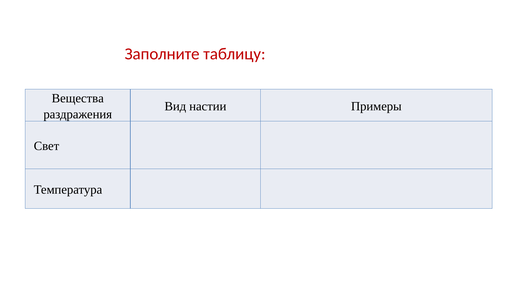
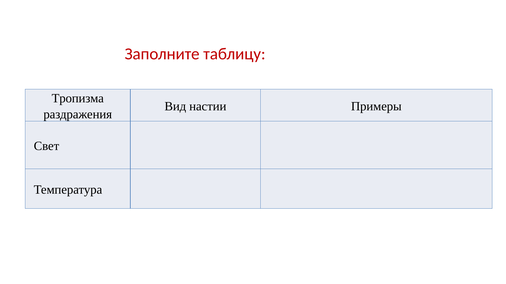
Вещества: Вещества -> Тропизма (78, 99)
